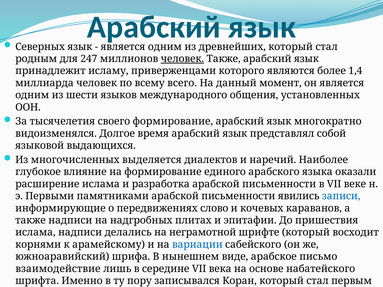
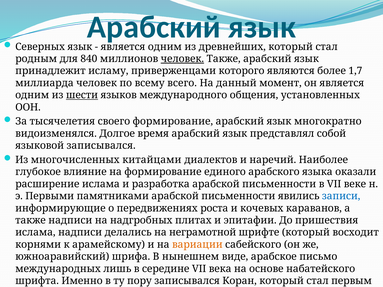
247: 247 -> 840 (89, 59)
1,4: 1,4 -> 1,7 (355, 71)
шести underline: none -> present (82, 95)
языковой выдающихся: выдающихся -> записывался (101, 146)
выделяется: выделяется -> китайцами (152, 160)
слово: слово -> роста (214, 208)
вариации colour: blue -> orange (197, 245)
взаимодействие: взаимодействие -> международных (58, 269)
